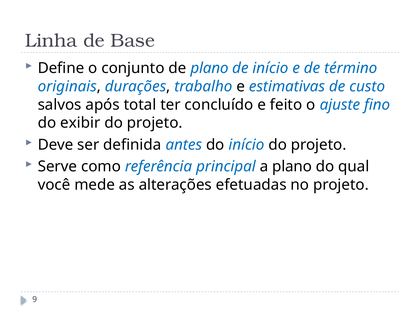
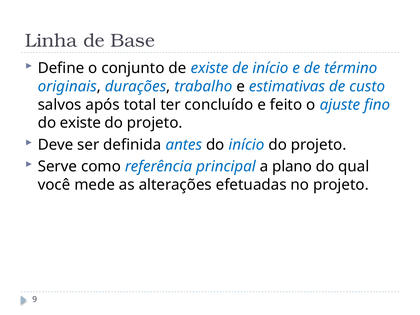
de plano: plano -> existe (209, 68)
do exibir: exibir -> existe (80, 123)
